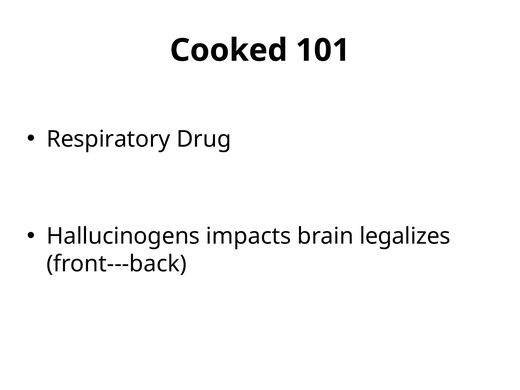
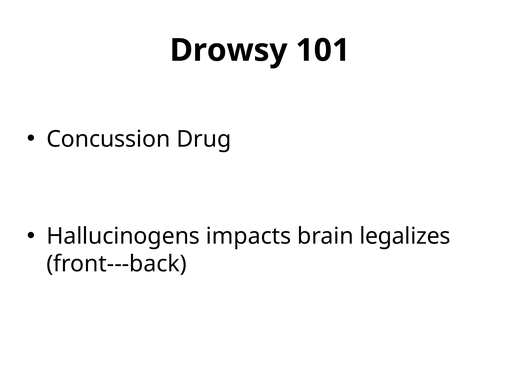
Cooked: Cooked -> Drowsy (229, 50)
Respiratory: Respiratory -> Concussion (108, 139)
